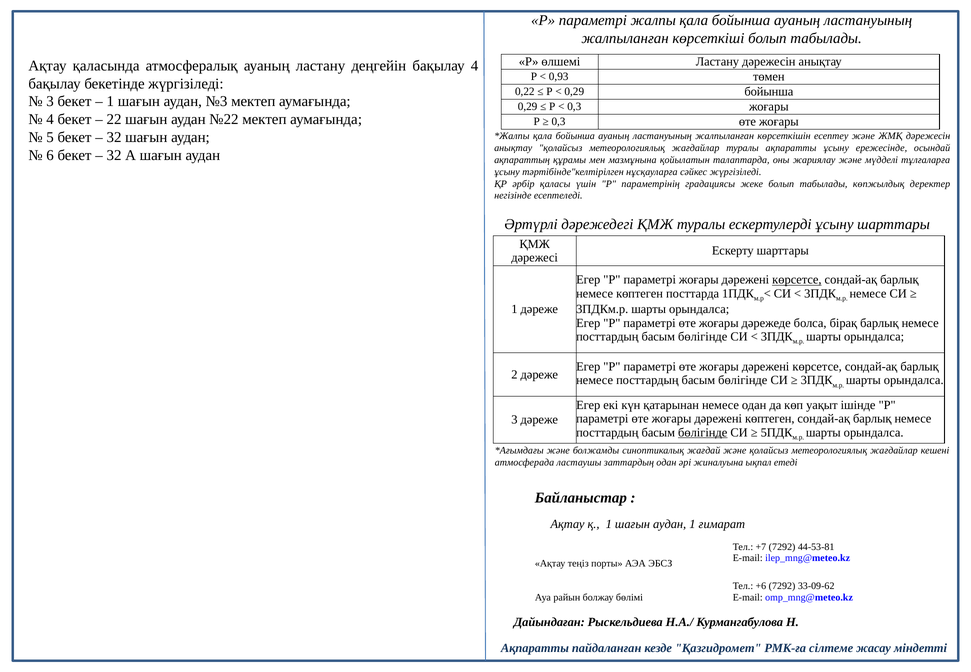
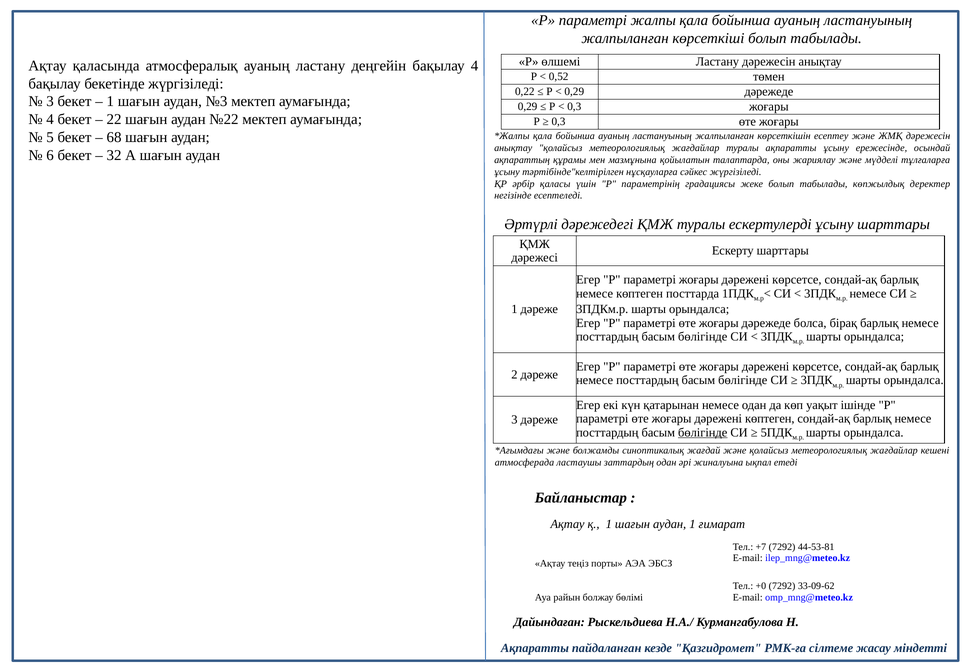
0,93: 0,93 -> 0,52 (559, 77)
0,29 бойынша: бойынша -> дәрежеде (769, 92)
32: 32 -> 68 (114, 137)
көрсетсе underline: present -> none (797, 280)
+6: +6 -> +0 (761, 586)
